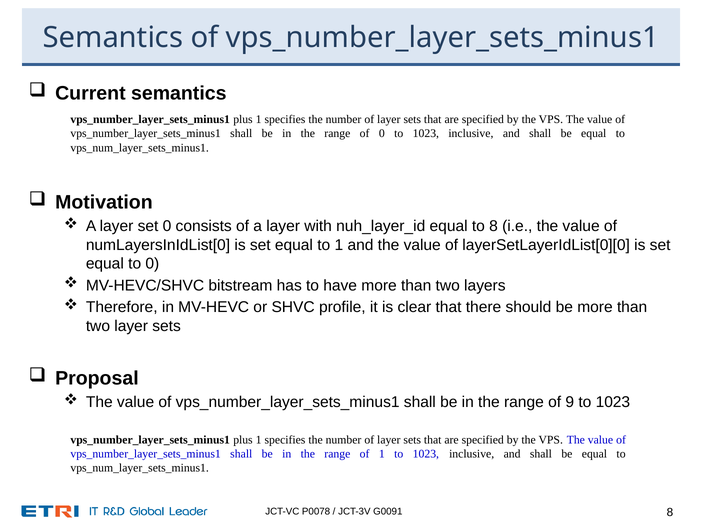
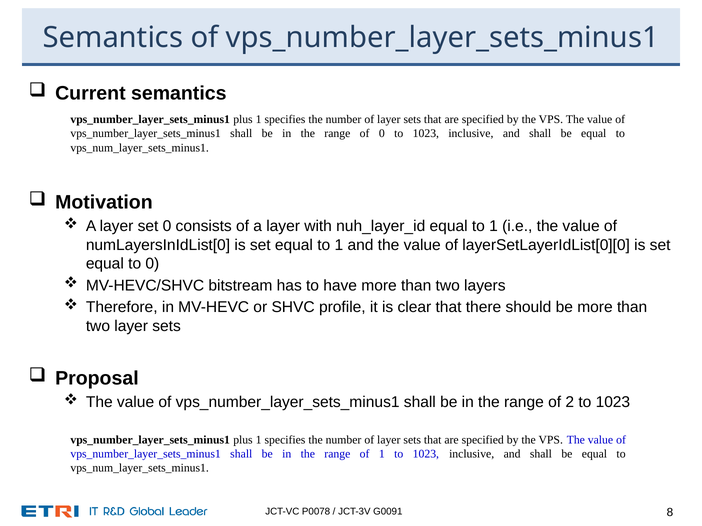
nuh_layer_id equal to 8: 8 -> 1 (494, 226)
9: 9 -> 2 (570, 403)
